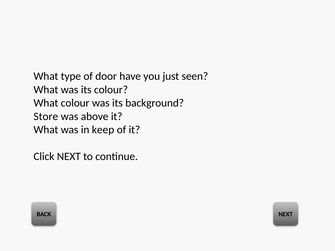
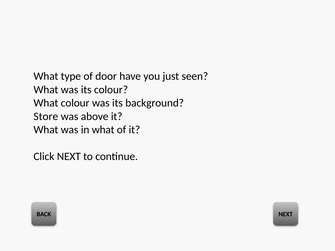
in keep: keep -> what (103, 130)
